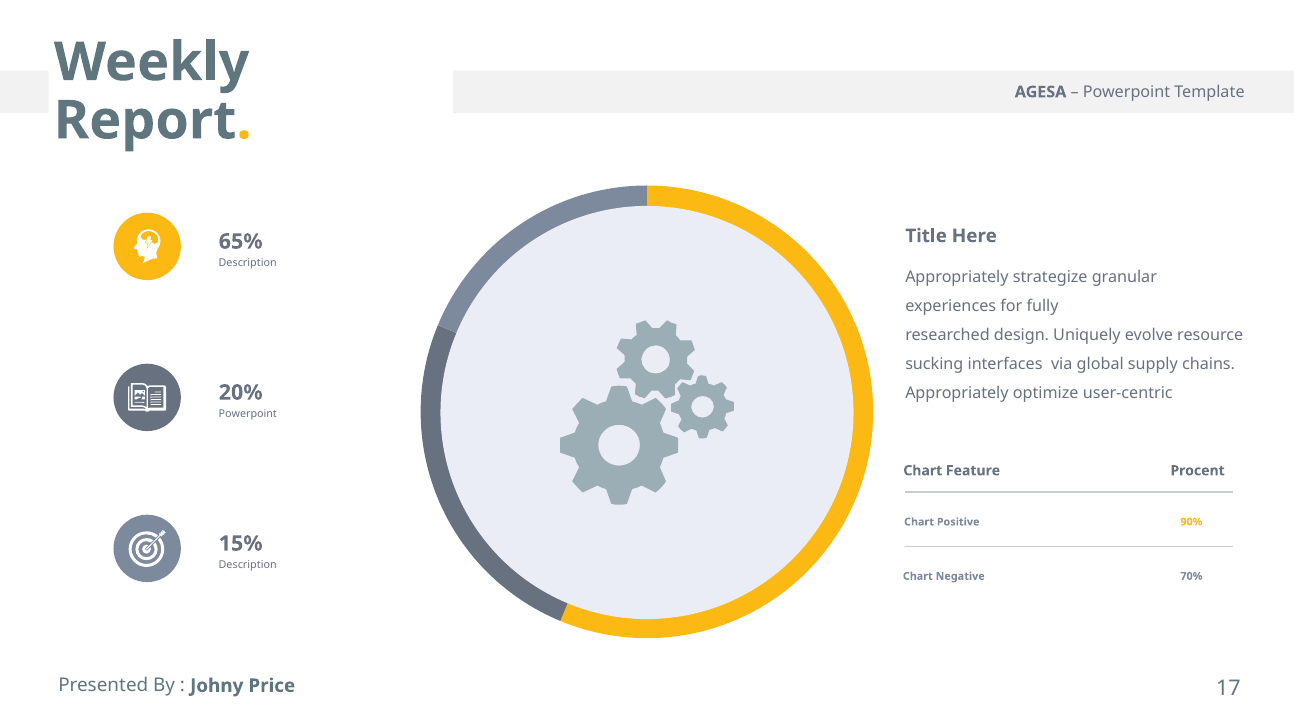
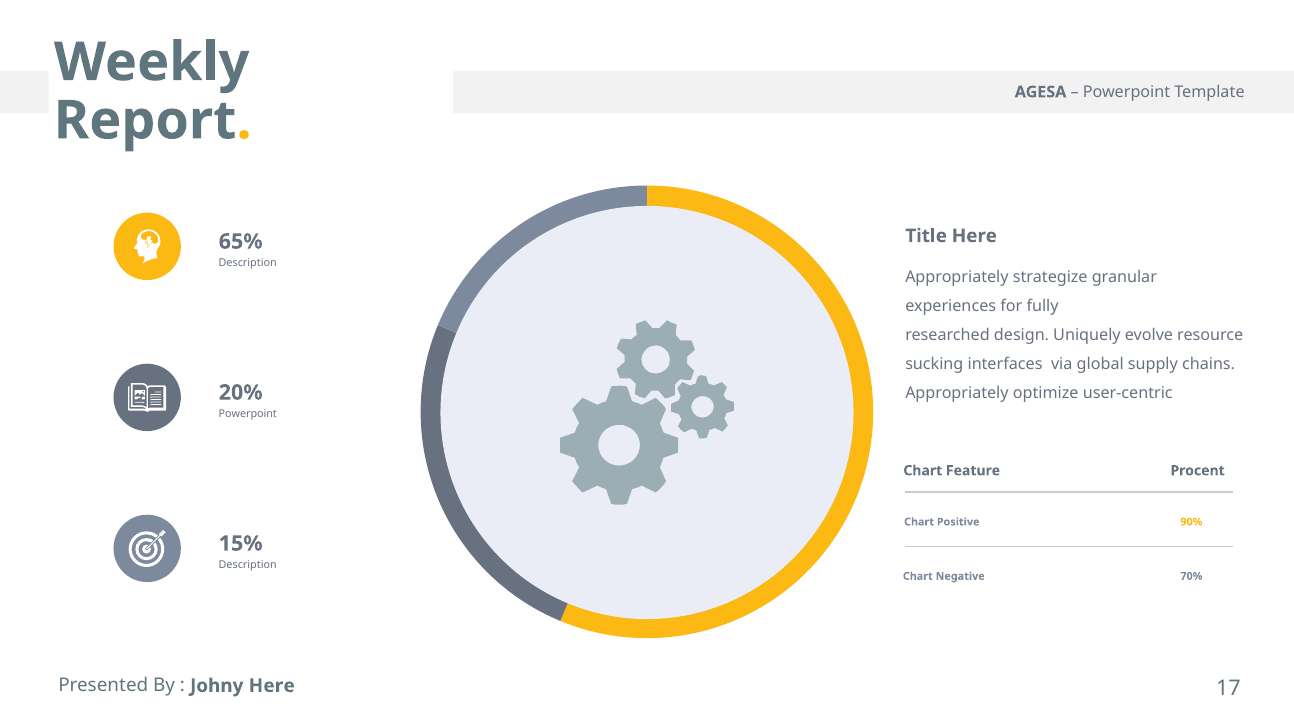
Johny Price: Price -> Here (272, 686)
